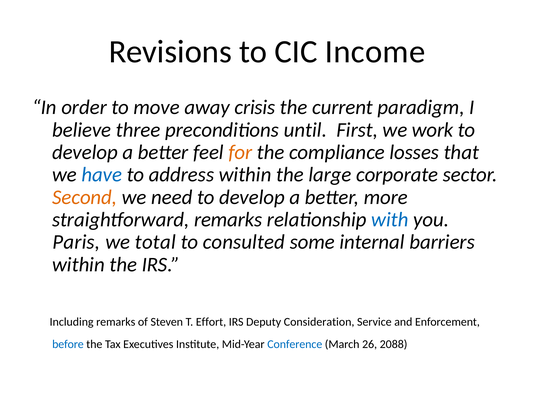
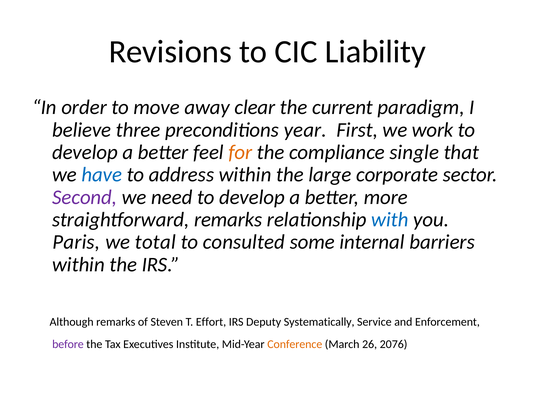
Income: Income -> Liability (375, 52)
crisis: crisis -> clear (255, 107)
until: until -> year (305, 130)
losses: losses -> single (414, 152)
Second colour: orange -> purple (85, 197)
Including: Including -> Although (72, 322)
Consideration: Consideration -> Systematically (319, 322)
before colour: blue -> purple (68, 345)
Conference colour: blue -> orange (295, 345)
2088: 2088 -> 2076 (394, 345)
